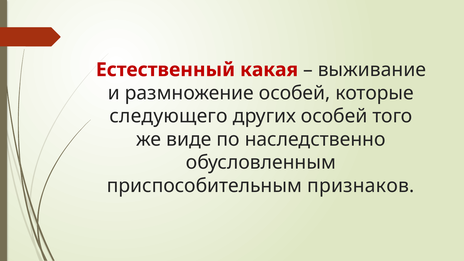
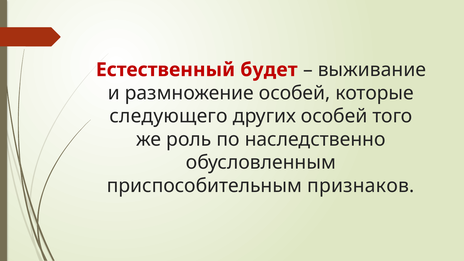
какая: какая -> будет (269, 70)
виде: виде -> роль (189, 139)
